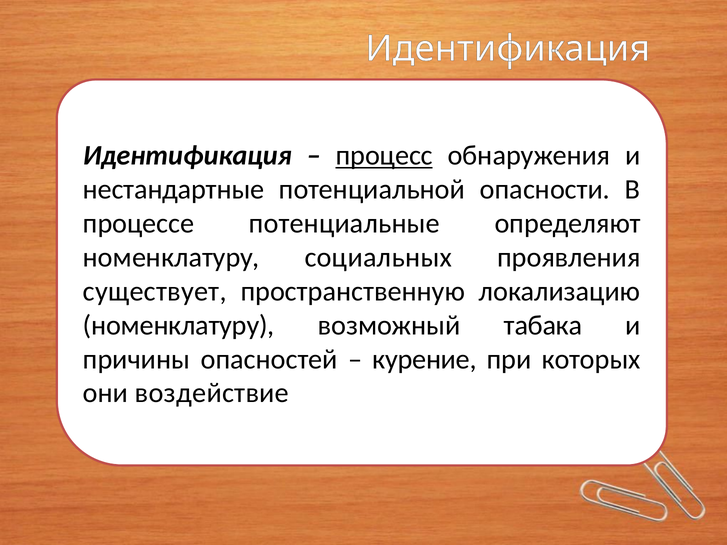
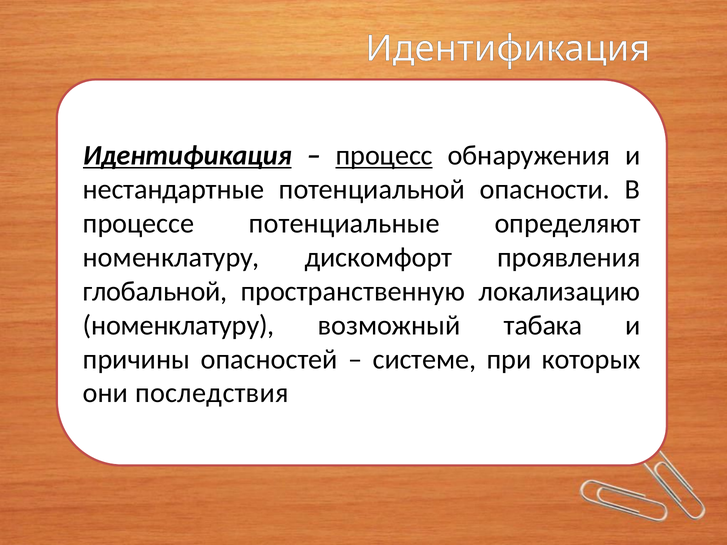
Идентификация underline: none -> present (187, 156)
социальных: социальных -> дискомфорт (378, 258)
существует: существует -> глобальной (155, 292)
курение: курение -> системе (424, 359)
воздействие: воздействие -> последствия (212, 393)
